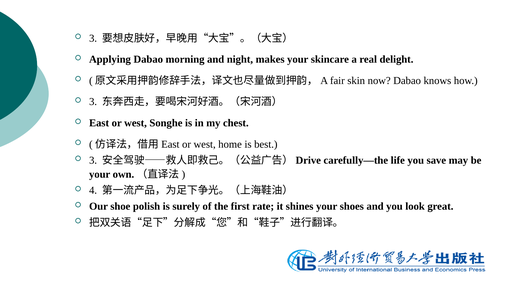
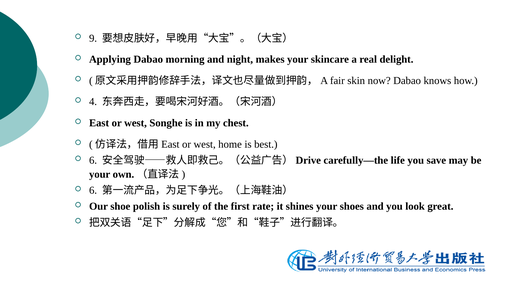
3: 3 -> 9 (93, 38)
3: 3 -> 4 (93, 102)
3: 3 -> 6 (93, 160)
4: 4 -> 6 (93, 190)
